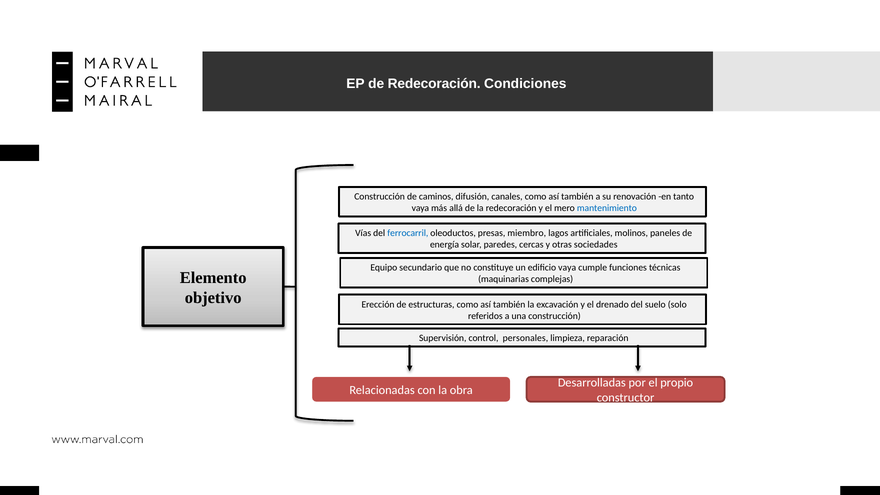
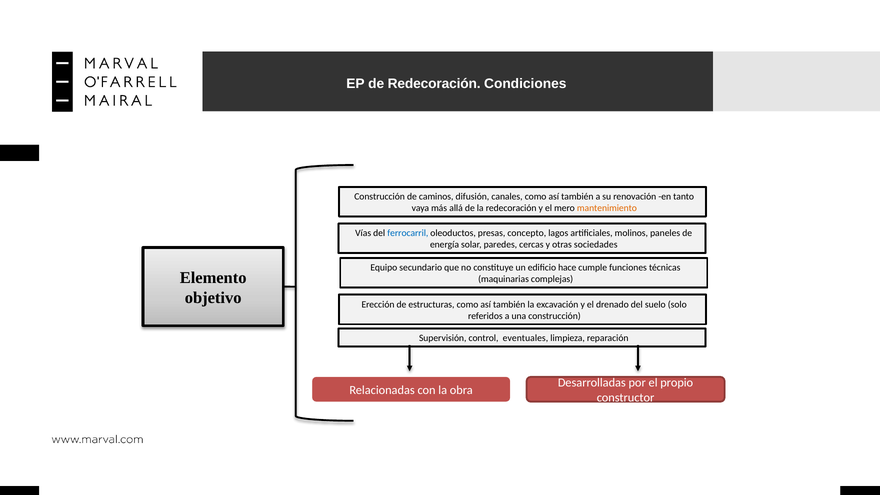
mantenimiento colour: blue -> orange (607, 208)
miembro: miembro -> concepto (527, 233)
edificio vaya: vaya -> hace (567, 268)
personales: personales -> eventuales (525, 338)
